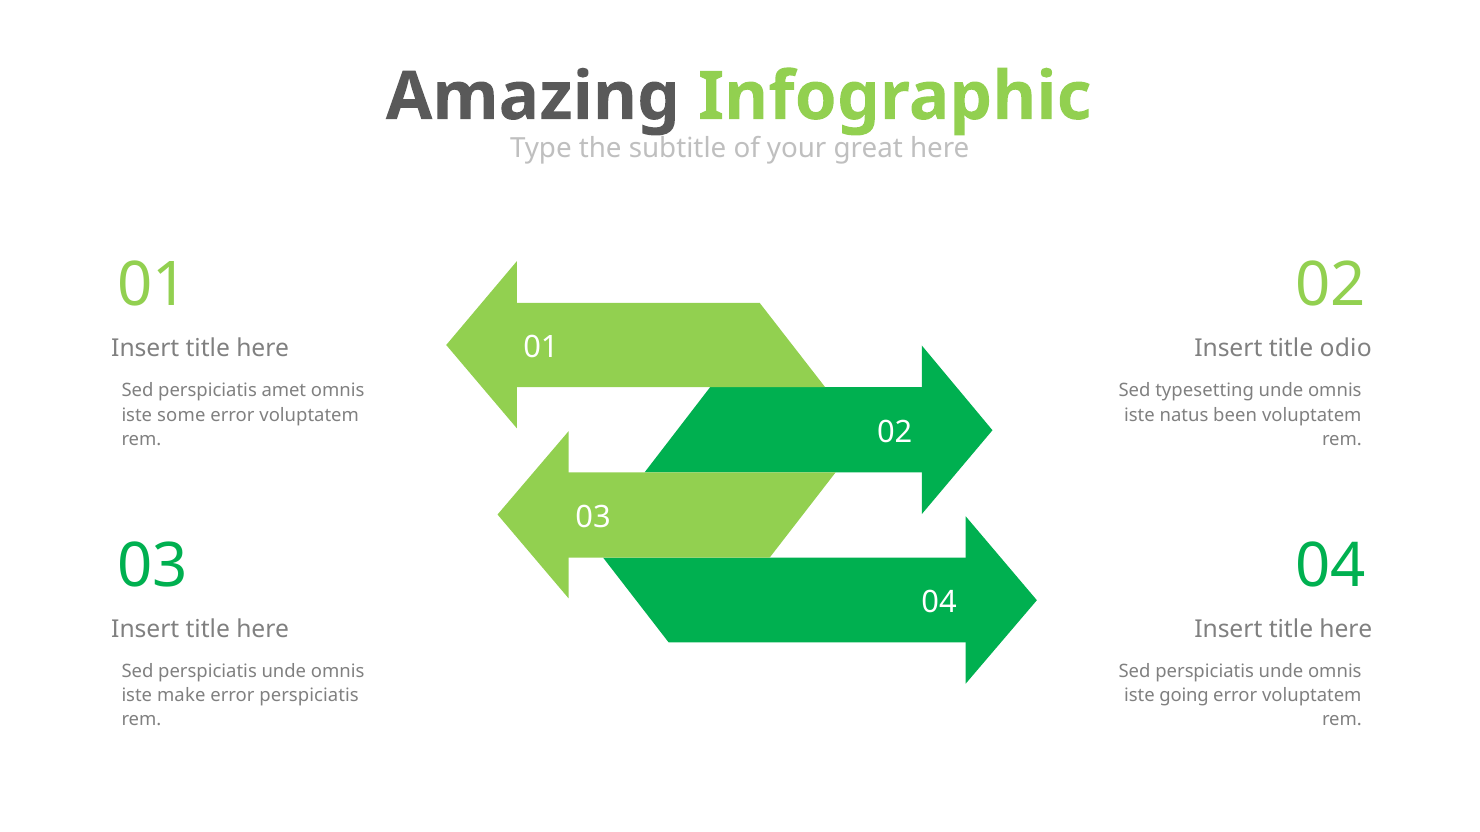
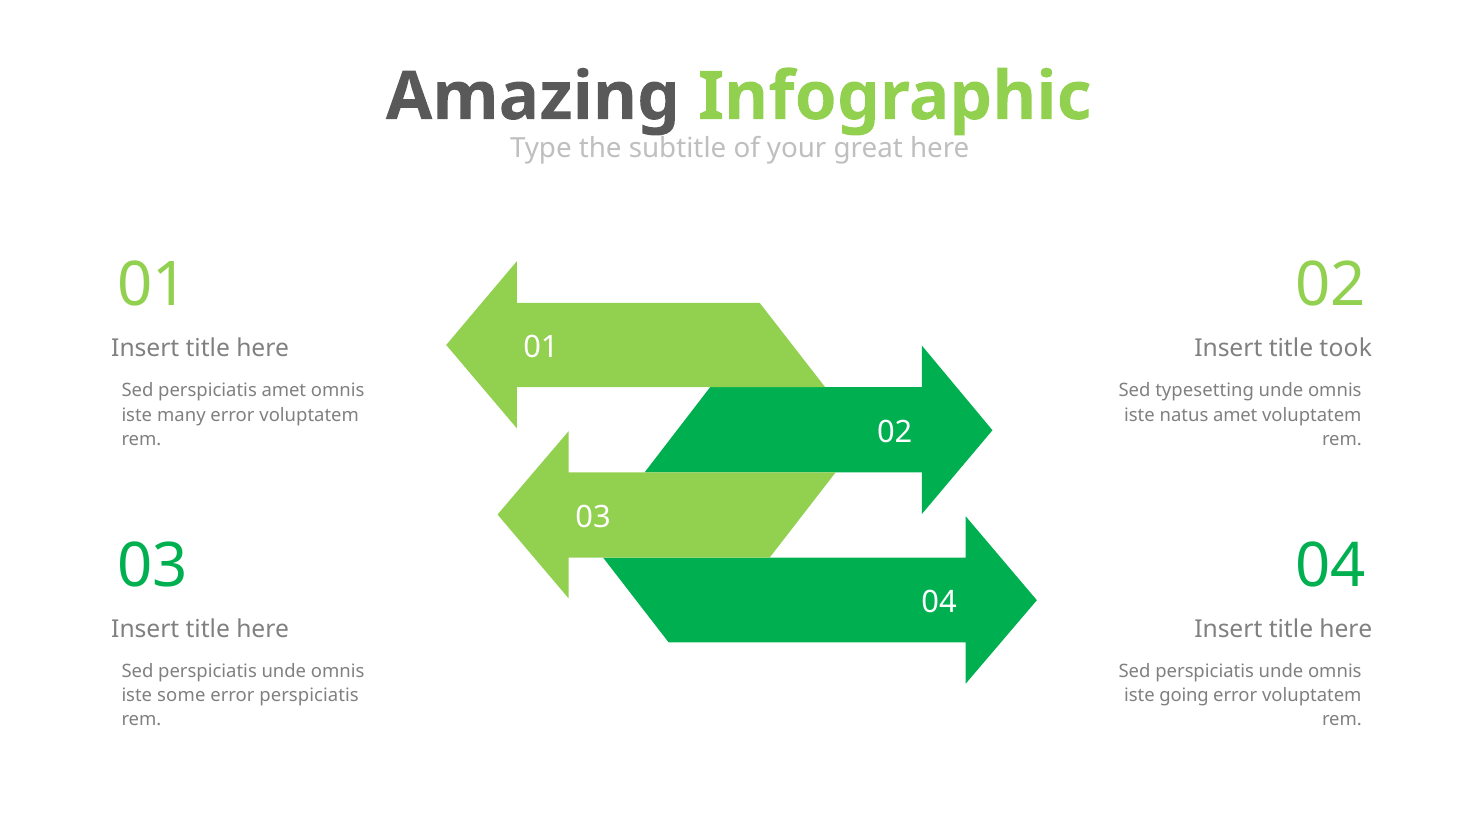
odio: odio -> took (1346, 349)
some: some -> many (181, 415)
natus been: been -> amet (1235, 415)
make: make -> some (181, 696)
